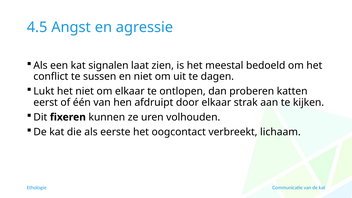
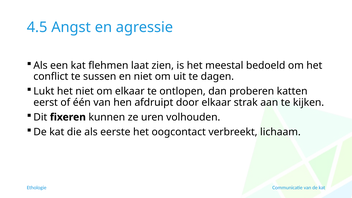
signalen: signalen -> flehmen (108, 65)
